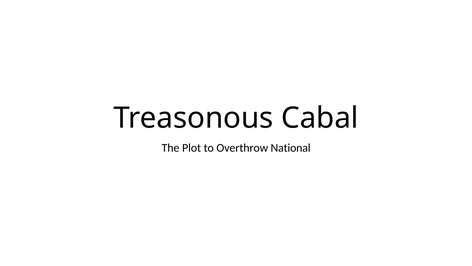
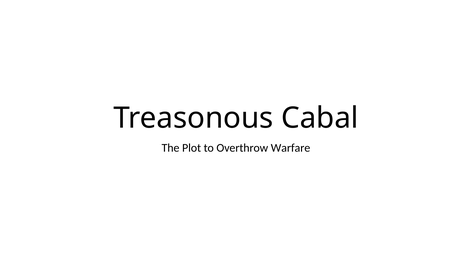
National: National -> Warfare (291, 148)
